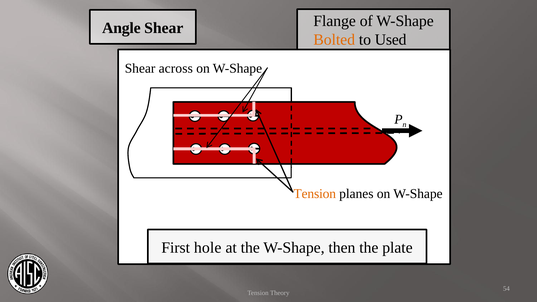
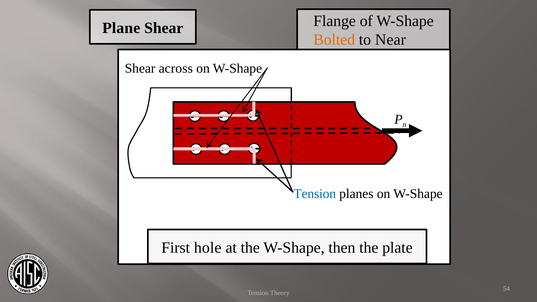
Angle: Angle -> Plane (121, 28)
Used: Used -> Near (390, 40)
Tension colour: orange -> blue (315, 194)
